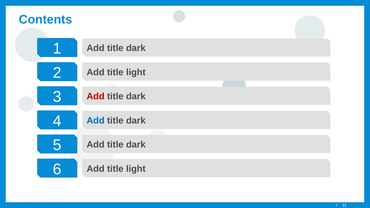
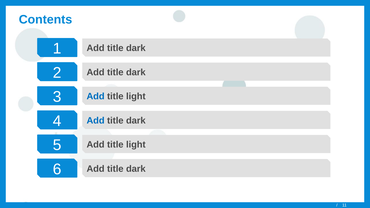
2 Add title light: light -> dark (136, 72)
Add colour: red -> blue (96, 96)
dark: dark -> light (136, 96)
5 Add title dark: dark -> light (136, 145)
6 Add title light: light -> dark (136, 169)
